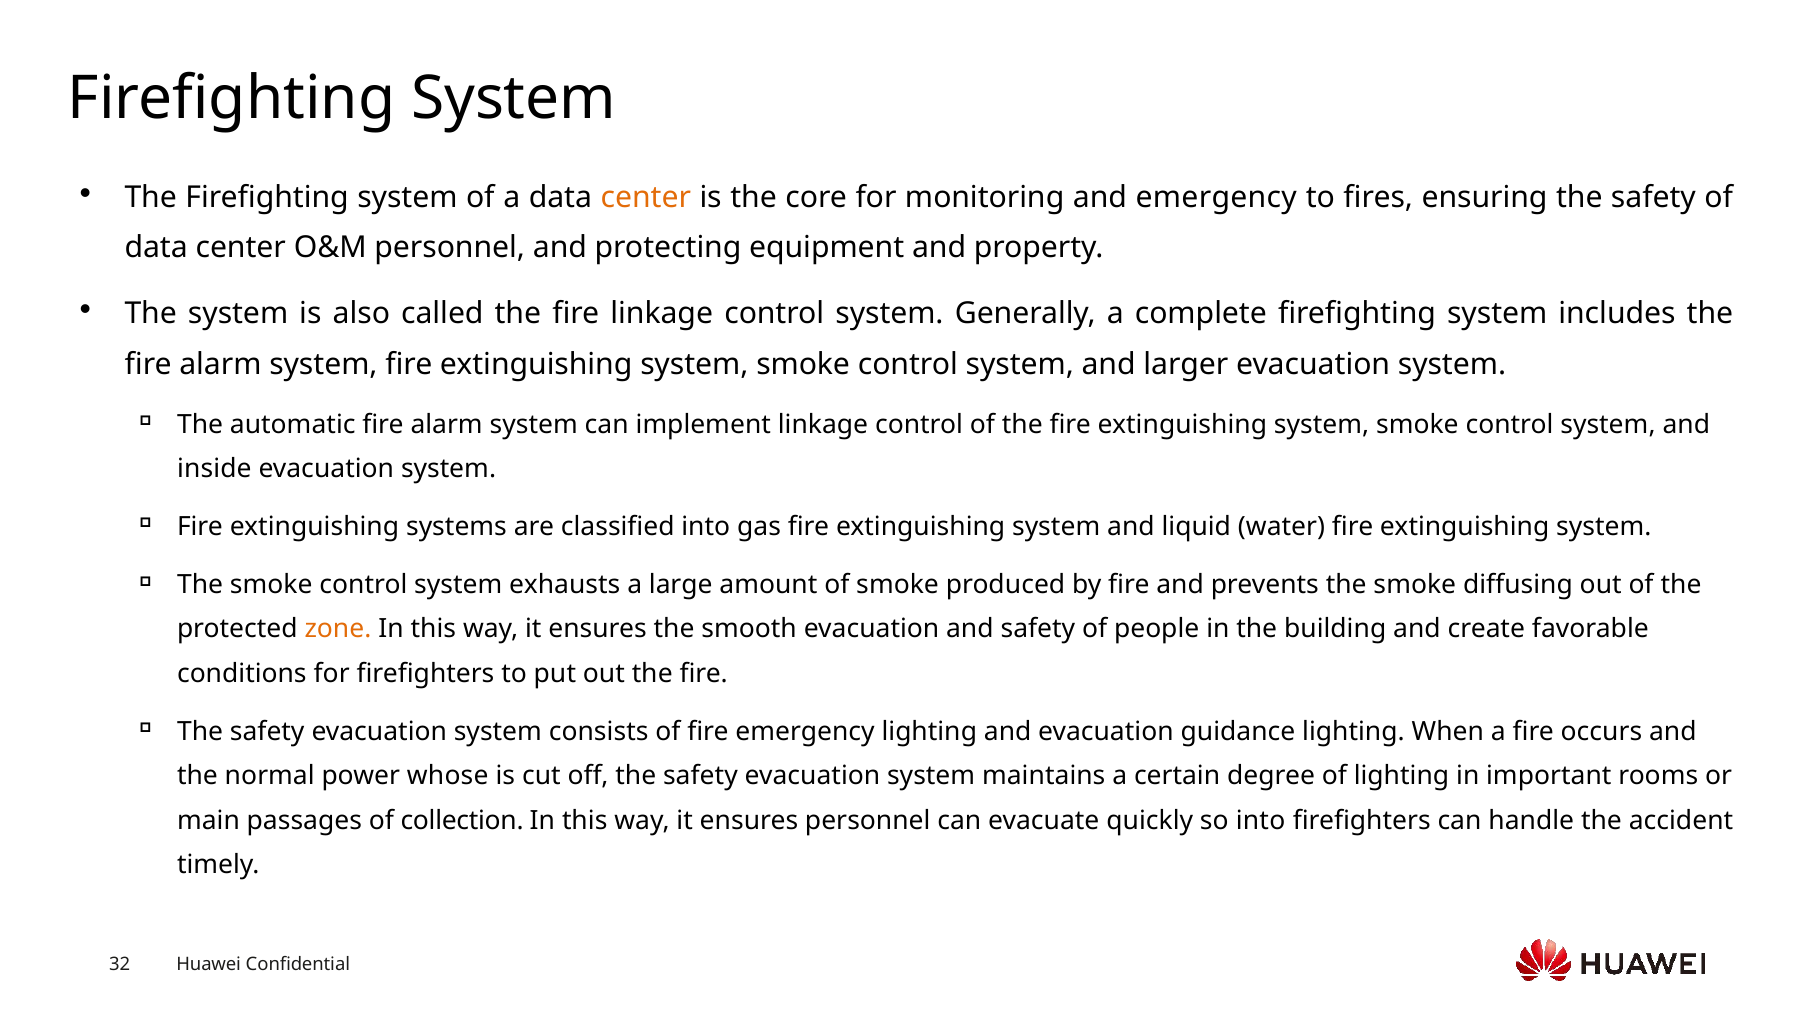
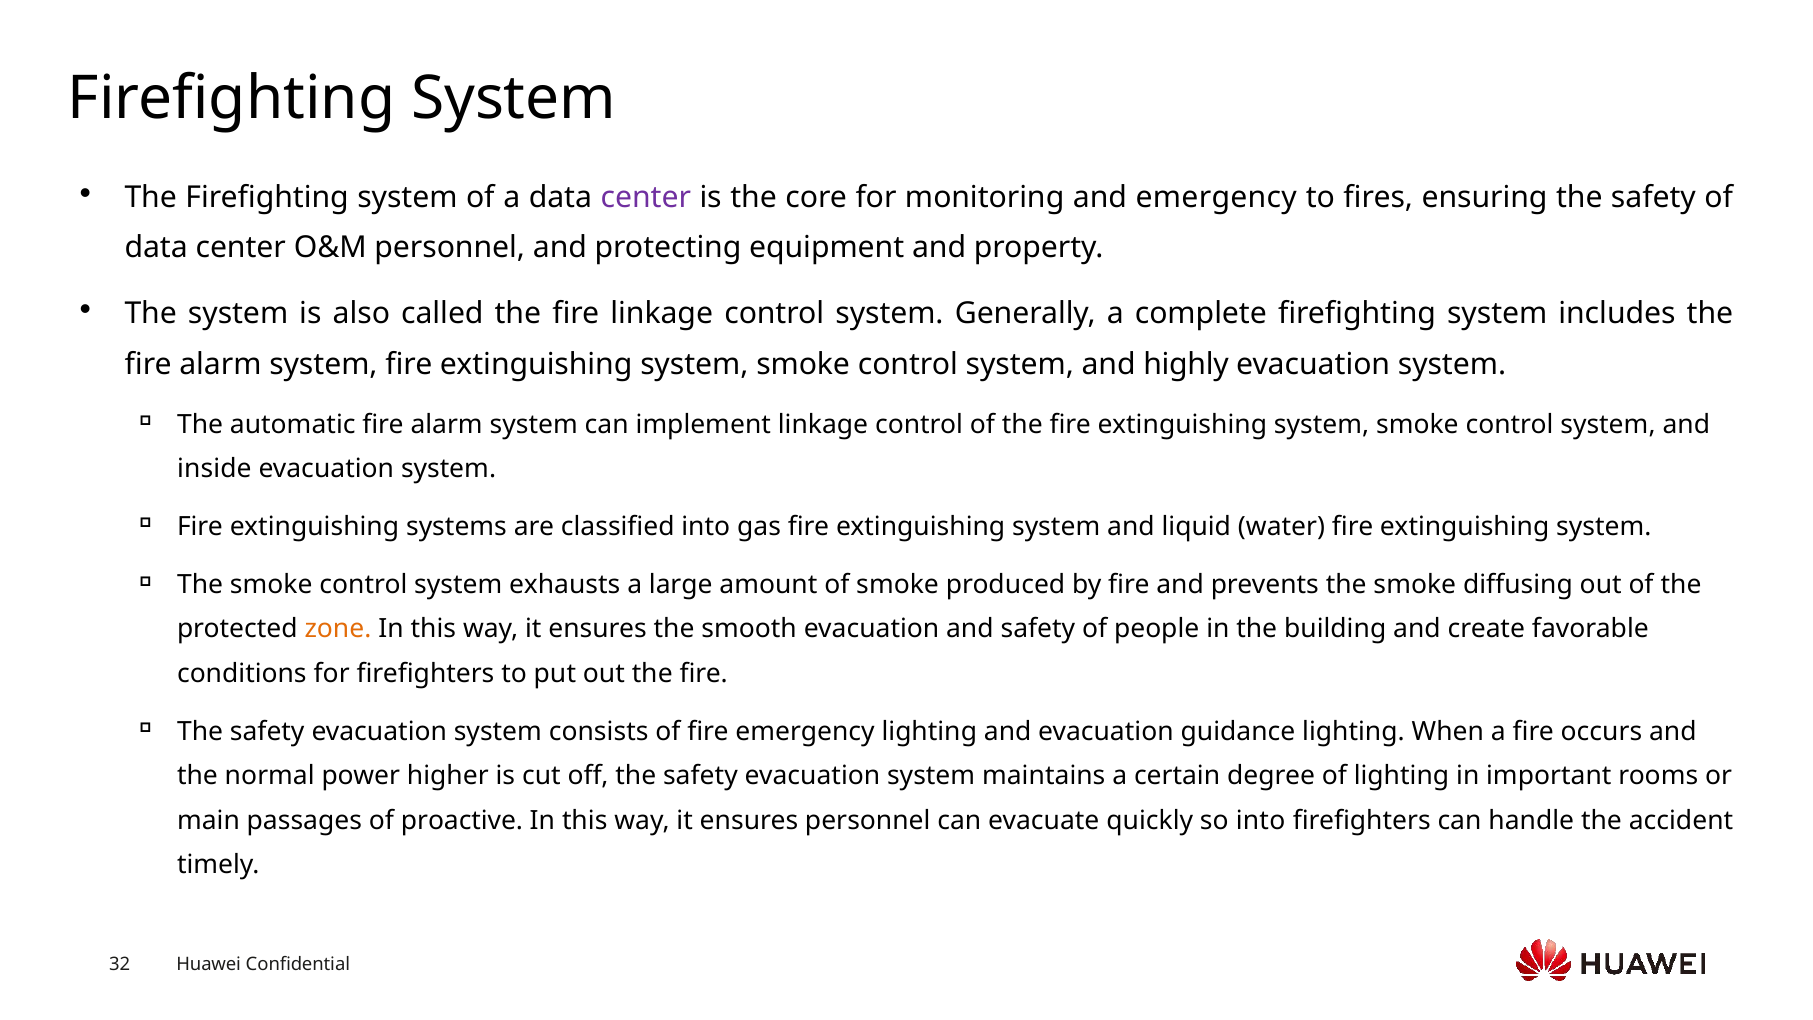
center colour: orange -> purple (646, 197)
larger: larger -> highly (1186, 364)
whose: whose -> higher (448, 776)
collection: collection -> proactive (462, 820)
